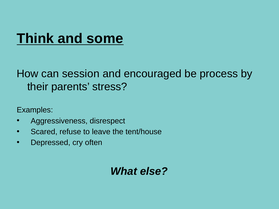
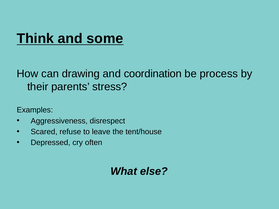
session: session -> drawing (81, 74)
encouraged: encouraged -> coordination (153, 74)
